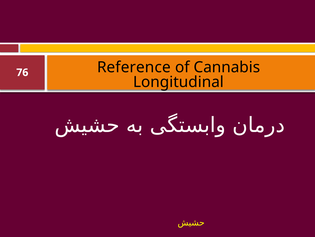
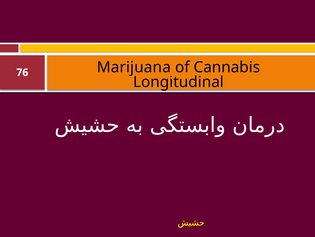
Reference: Reference -> Marijuana (134, 67)
